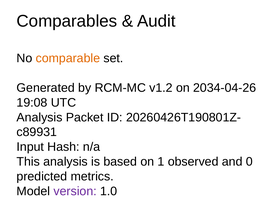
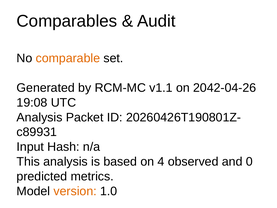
v1.2: v1.2 -> v1.1 (161, 88)
2034-04-26: 2034-04-26 -> 2042-04-26 (225, 88)
1: 1 -> 4 (161, 162)
version colour: purple -> orange (75, 191)
